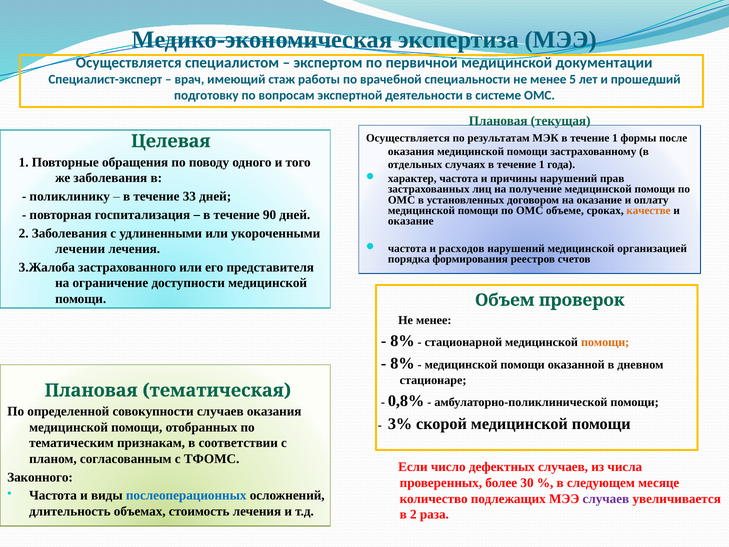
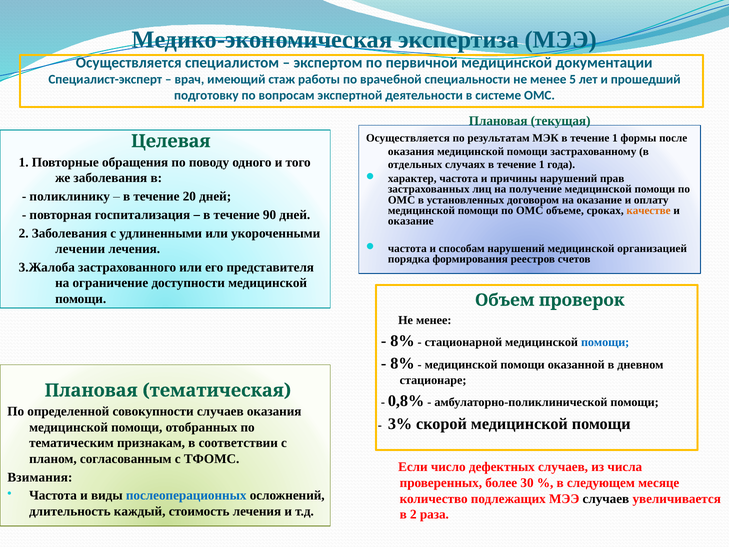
33: 33 -> 20 (189, 196)
расходов: расходов -> способам (462, 248)
помощи colour: orange -> blue (605, 342)
Законного: Законного -> Взимания (40, 477)
случаев colour: purple -> black (606, 499)
объемах: объемах -> каждый (140, 511)
